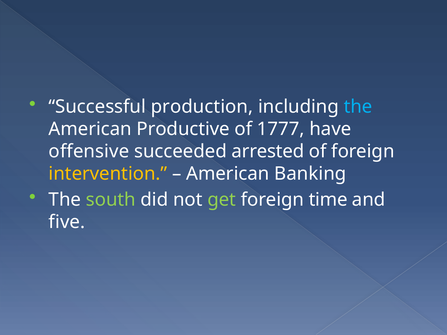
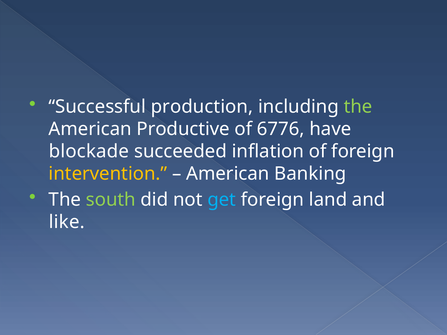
the colour: light blue -> light green (358, 107)
1777: 1777 -> 6776 (281, 129)
offensive: offensive -> blockade (89, 151)
arrested: arrested -> inflation (268, 151)
get colour: light green -> light blue (222, 200)
time: time -> land (328, 200)
five: five -> like (67, 222)
